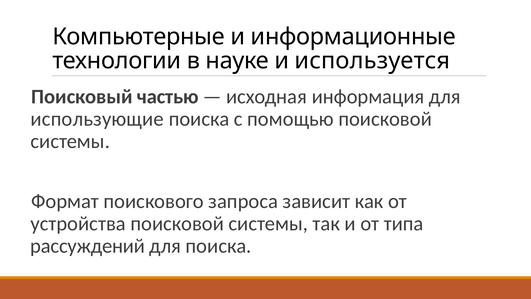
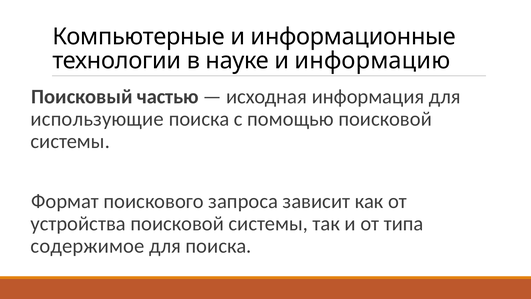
используется: используется -> информацию (372, 61)
рассуждений: рассуждений -> содержимое (87, 246)
